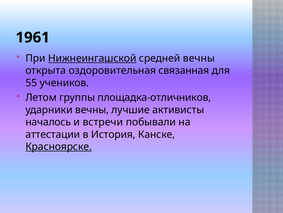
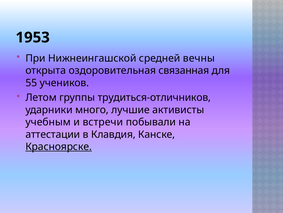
1961: 1961 -> 1953 (33, 37)
Нижнеингашской underline: present -> none (92, 58)
площадка-отличников: площадка-отличников -> трудиться-отличников (154, 97)
ударники вечны: вечны -> много (92, 109)
началось: началось -> учебным (48, 122)
История: История -> Клавдия (113, 134)
